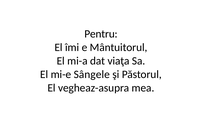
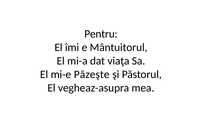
Sângele: Sângele -> Păzeşte (92, 74)
